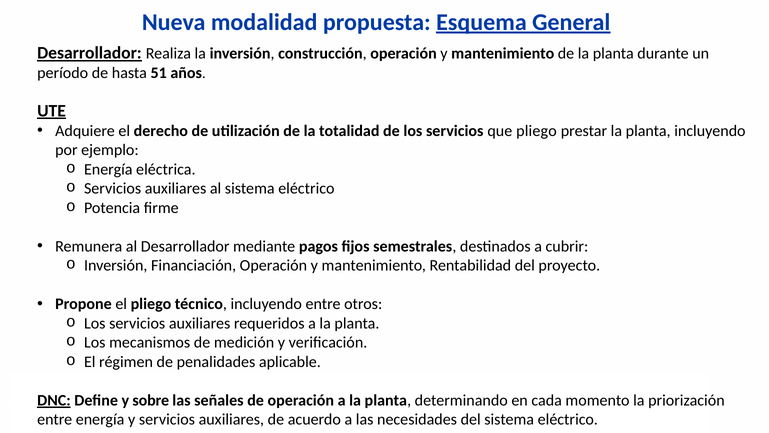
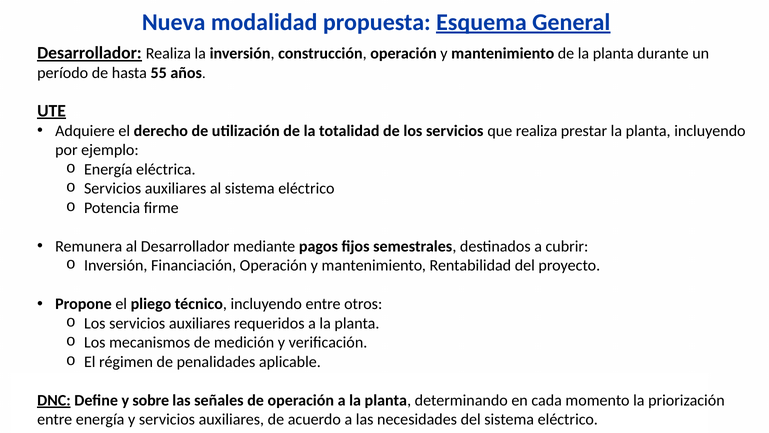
51: 51 -> 55 (159, 73)
que pliego: pliego -> realiza (537, 131)
